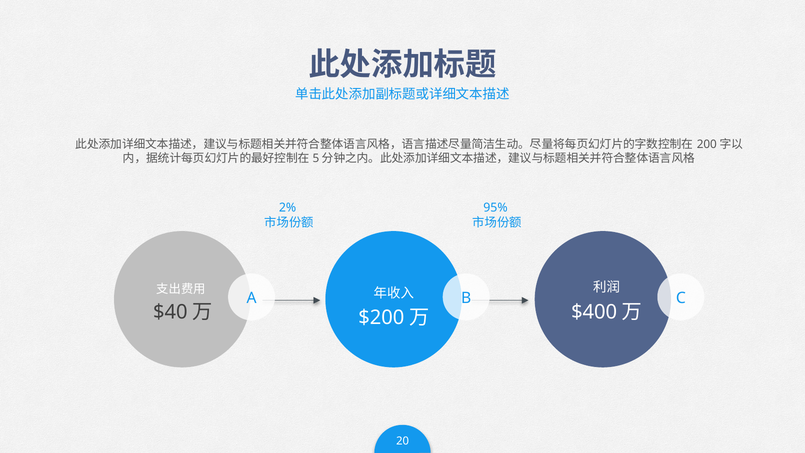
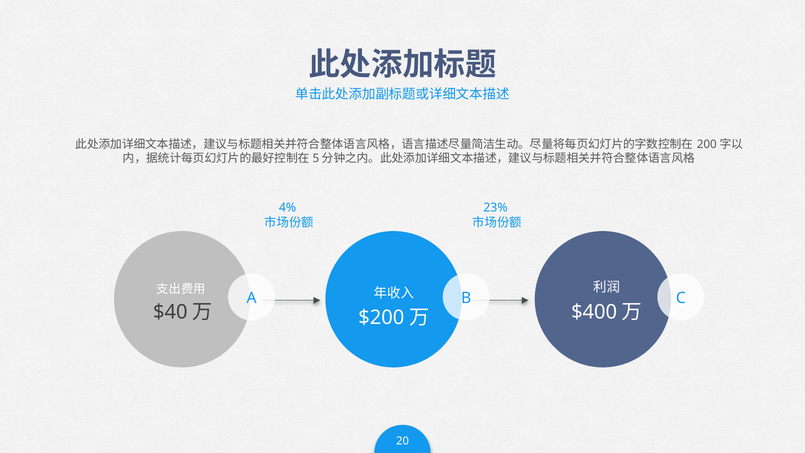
2%: 2% -> 4% (288, 208)
95%: 95% -> 23% (495, 208)
